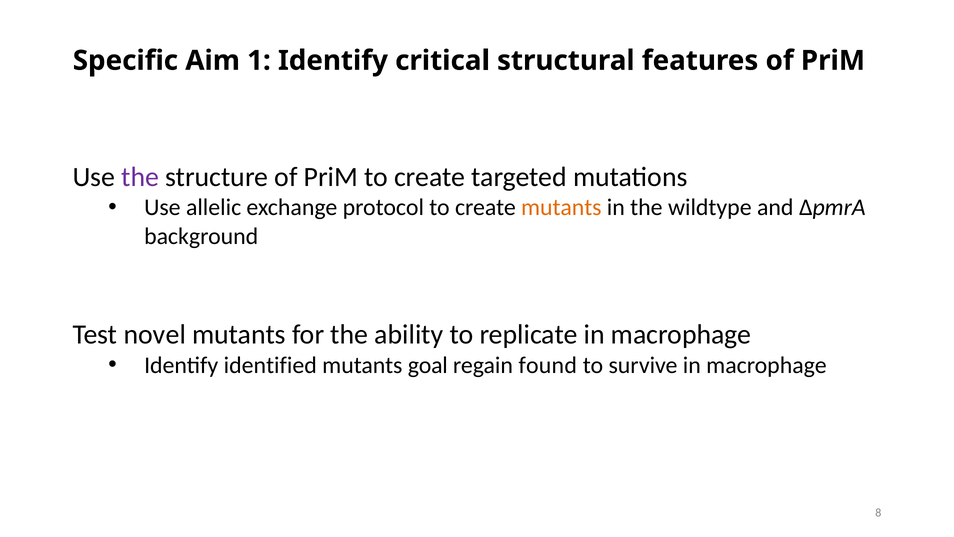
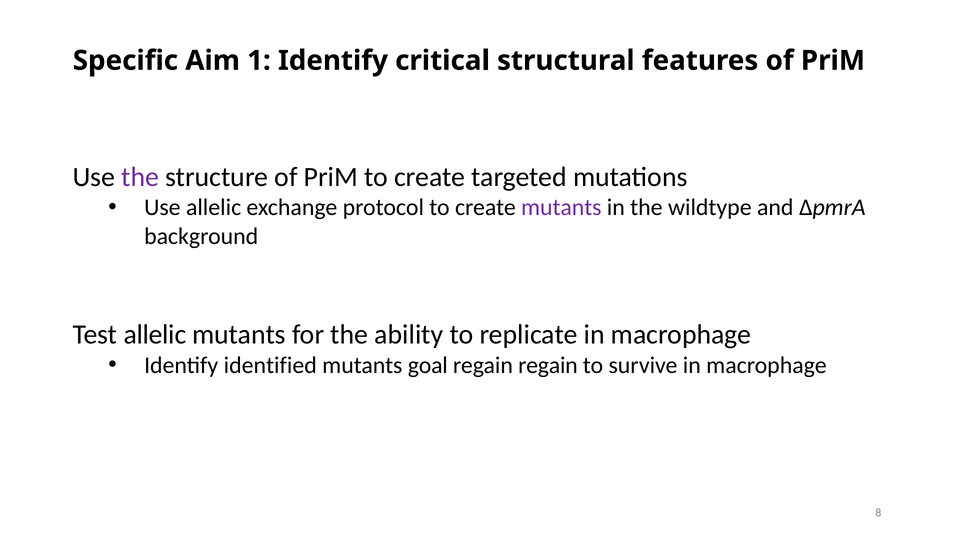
mutants colour: orange -> purple (561, 207)
Test novel: novel -> allelic (155, 334)
regain found: found -> regain (548, 365)
